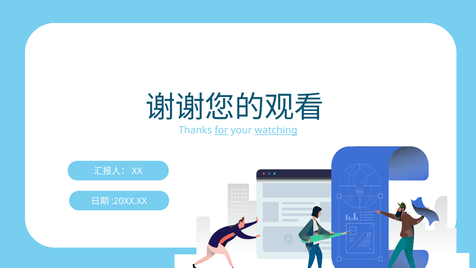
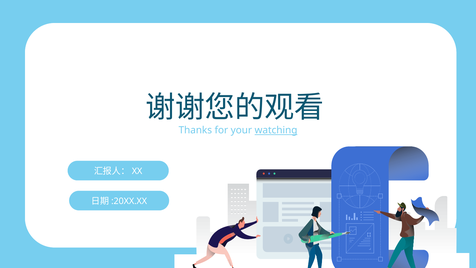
for underline: present -> none (221, 130)
